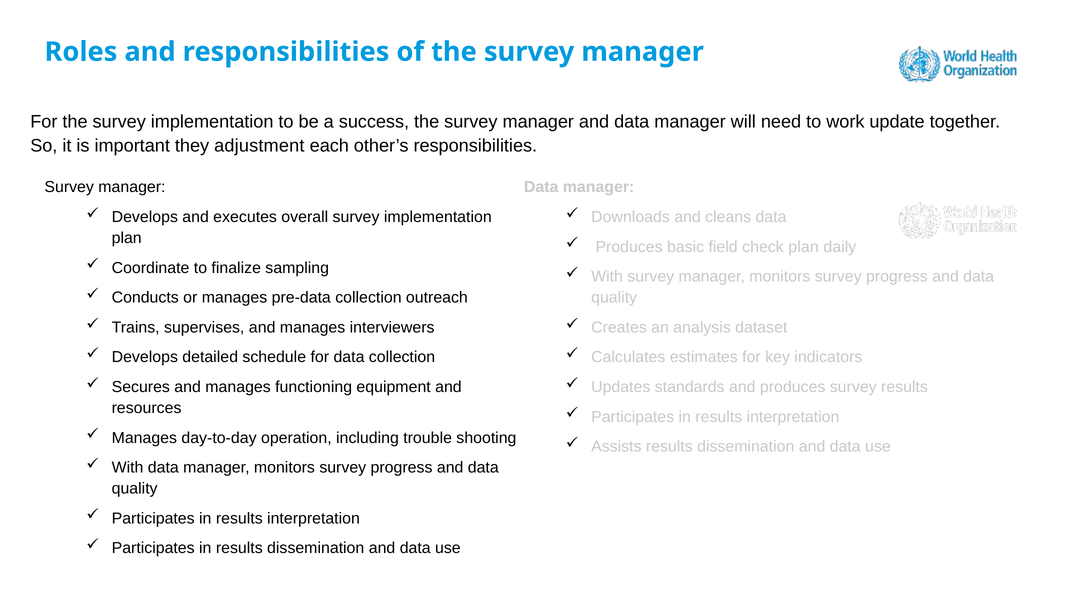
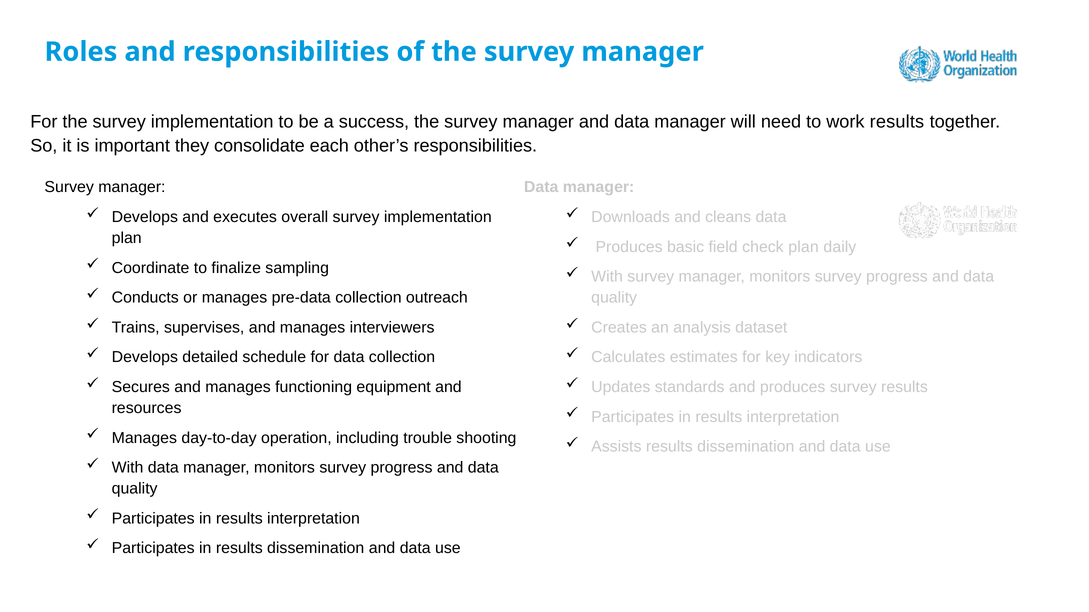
work update: update -> results (897, 122)
adjustment: adjustment -> consolidate (259, 146)
